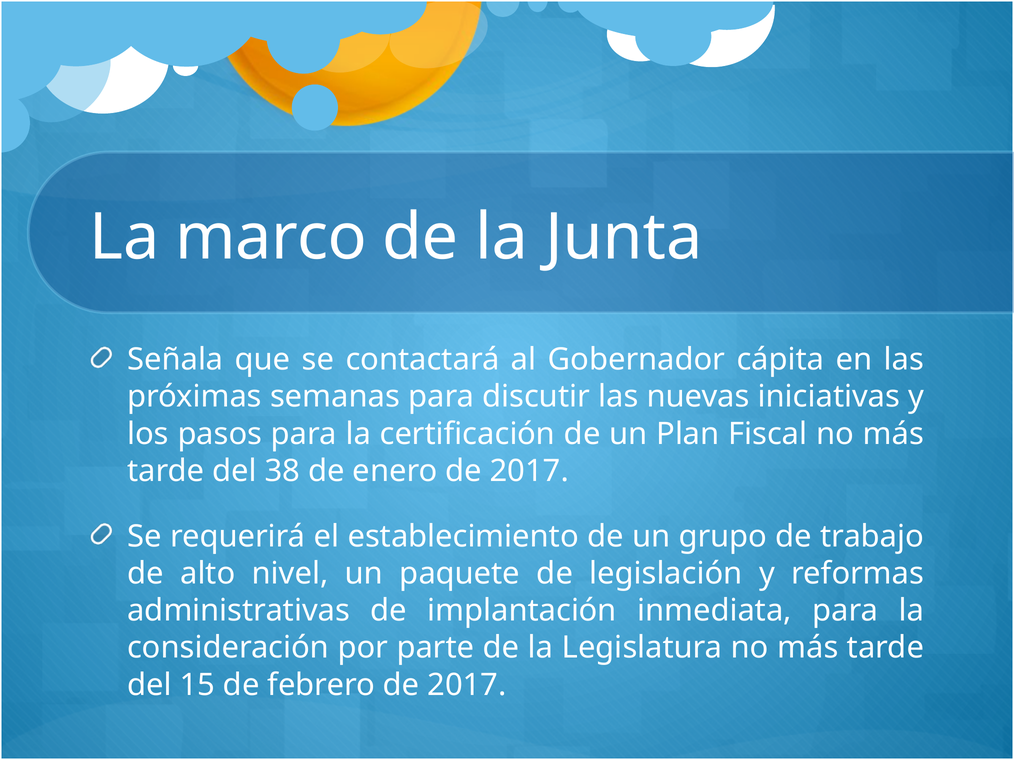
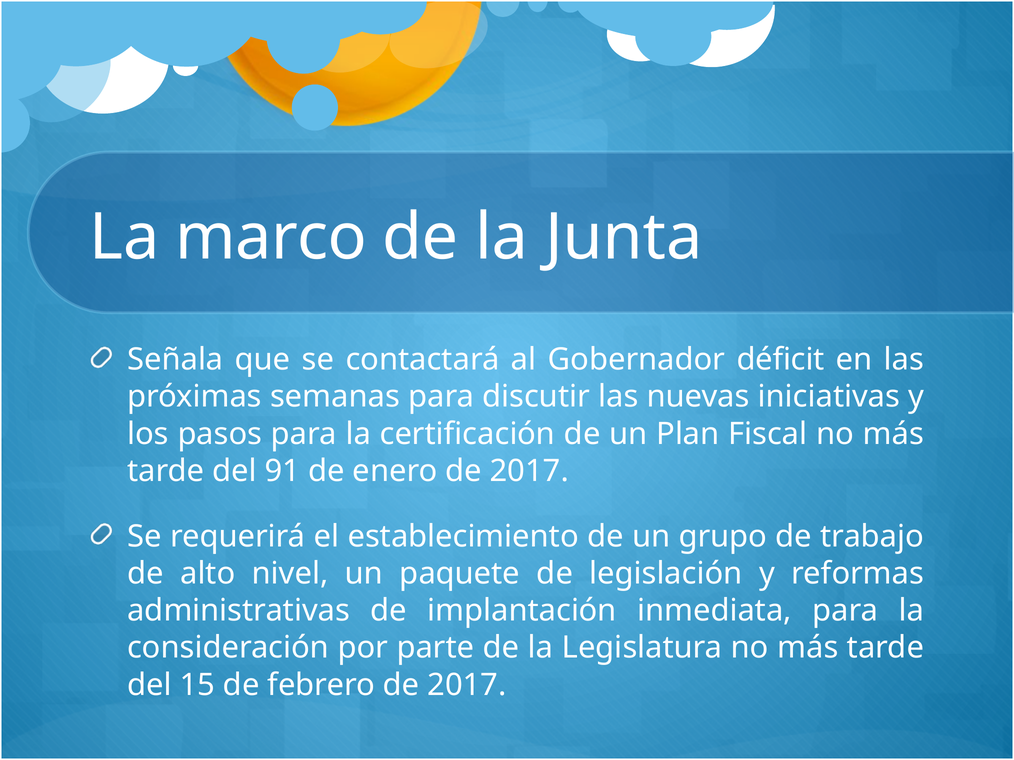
cápita: cápita -> déficit (781, 360)
38: 38 -> 91 (282, 471)
